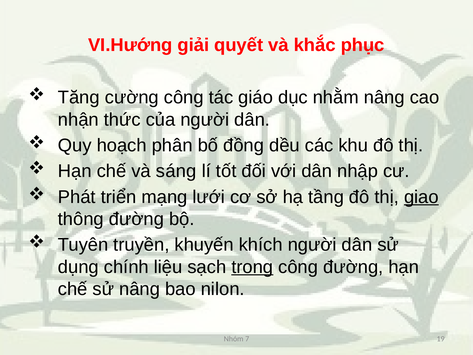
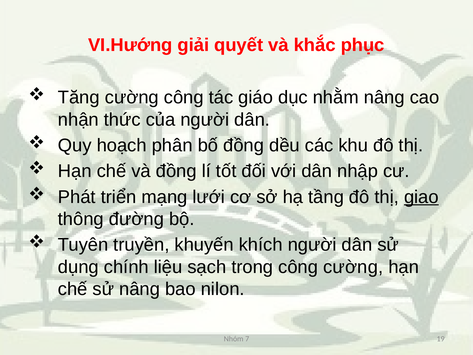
và sáng: sáng -> đồng (176, 171)
trong underline: present -> none (252, 267)
công đường: đường -> cường (353, 267)
